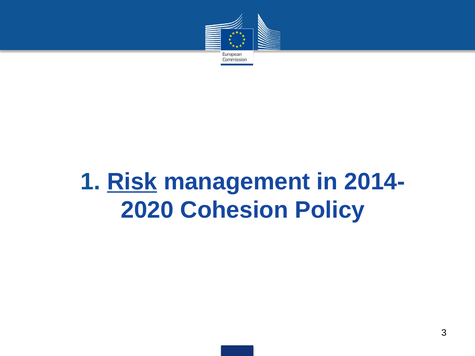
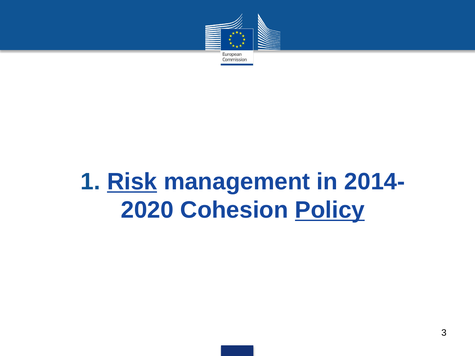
Policy underline: none -> present (330, 210)
